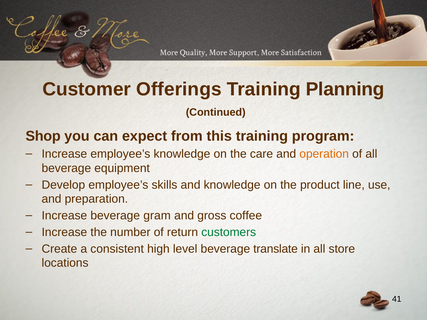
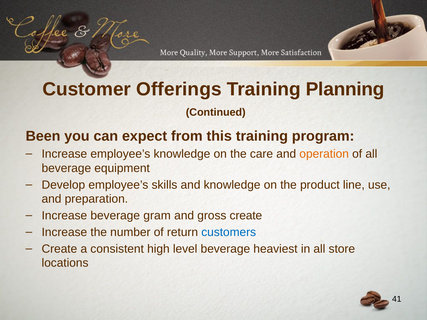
Shop: Shop -> Been (43, 136)
gross coffee: coffee -> create (246, 216)
customers colour: green -> blue (229, 232)
translate: translate -> heaviest (276, 249)
